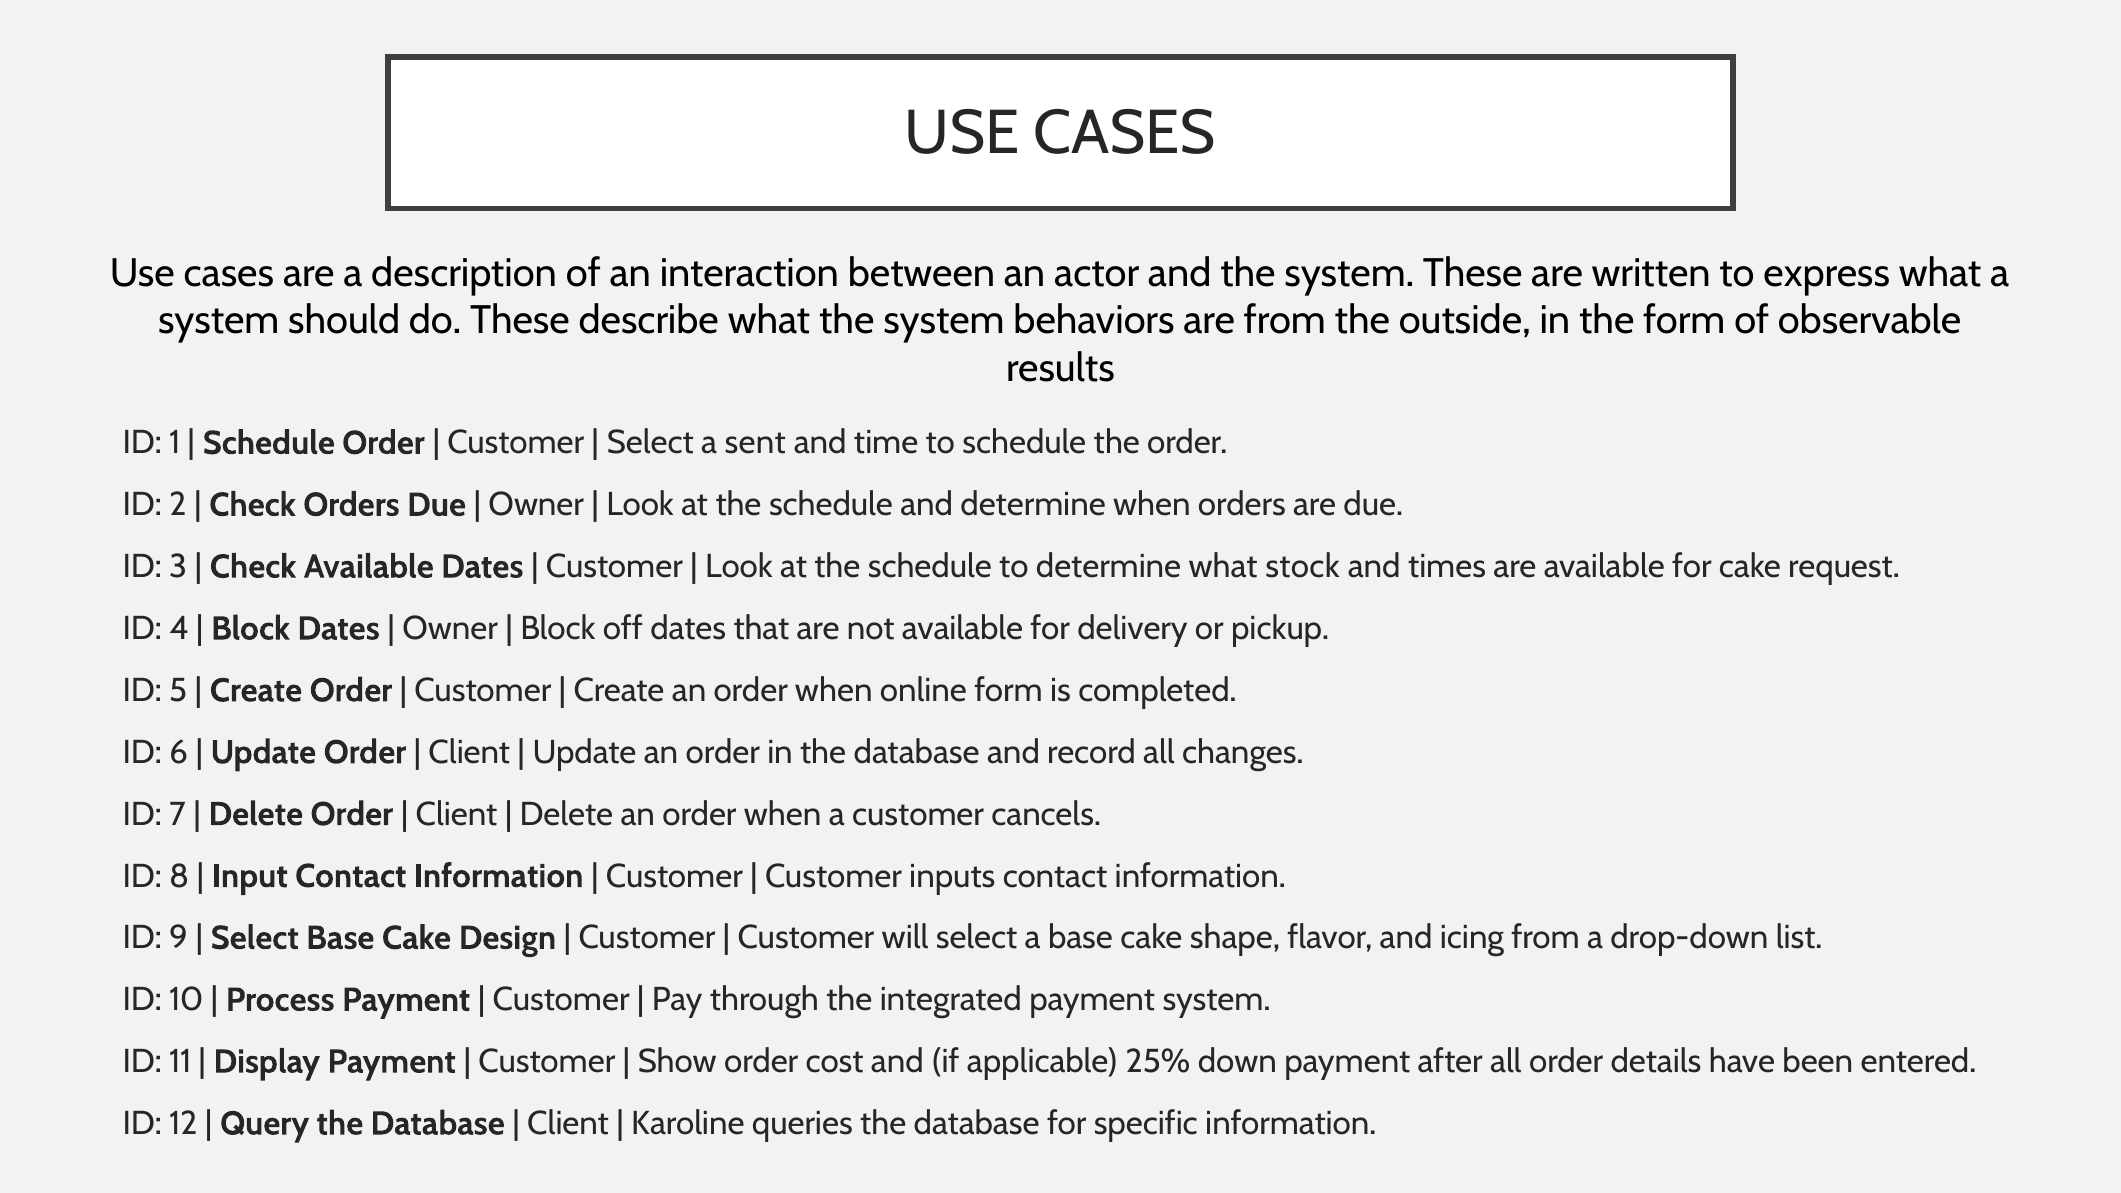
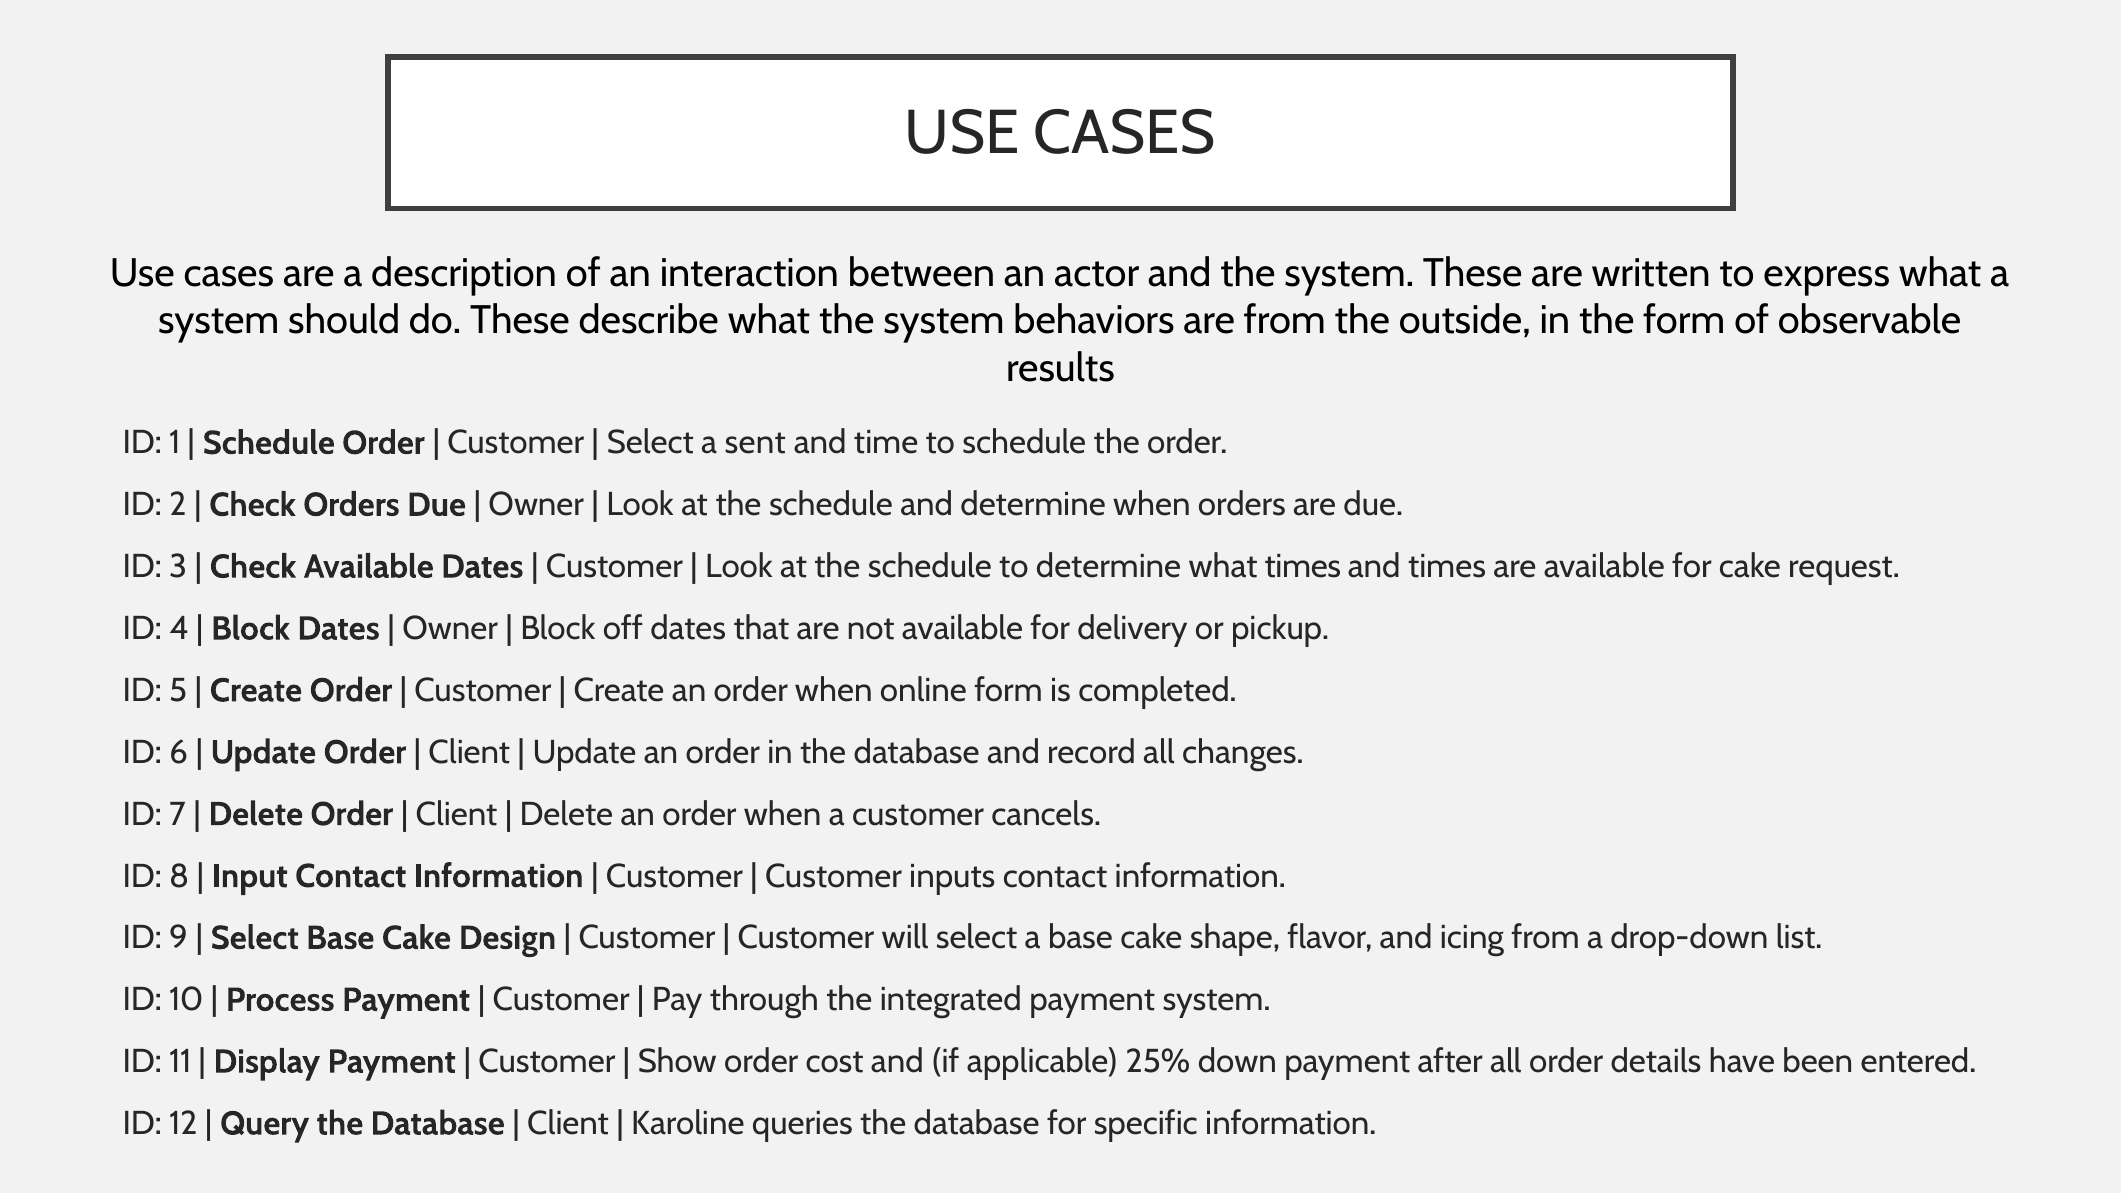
what stock: stock -> times (1303, 567)
